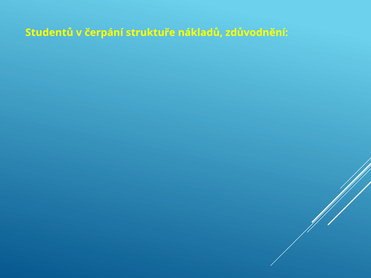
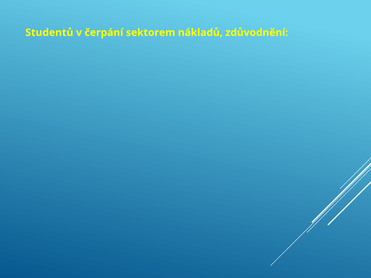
struktuře: struktuře -> sektorem (151, 33)
